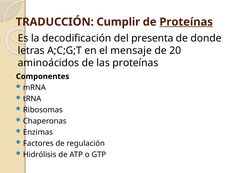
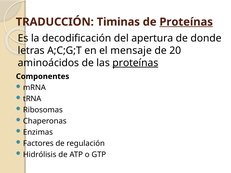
Cumplir: Cumplir -> Timinas (118, 22)
presenta: presenta -> apertura (152, 38)
proteínas underline: none -> present (135, 63)
